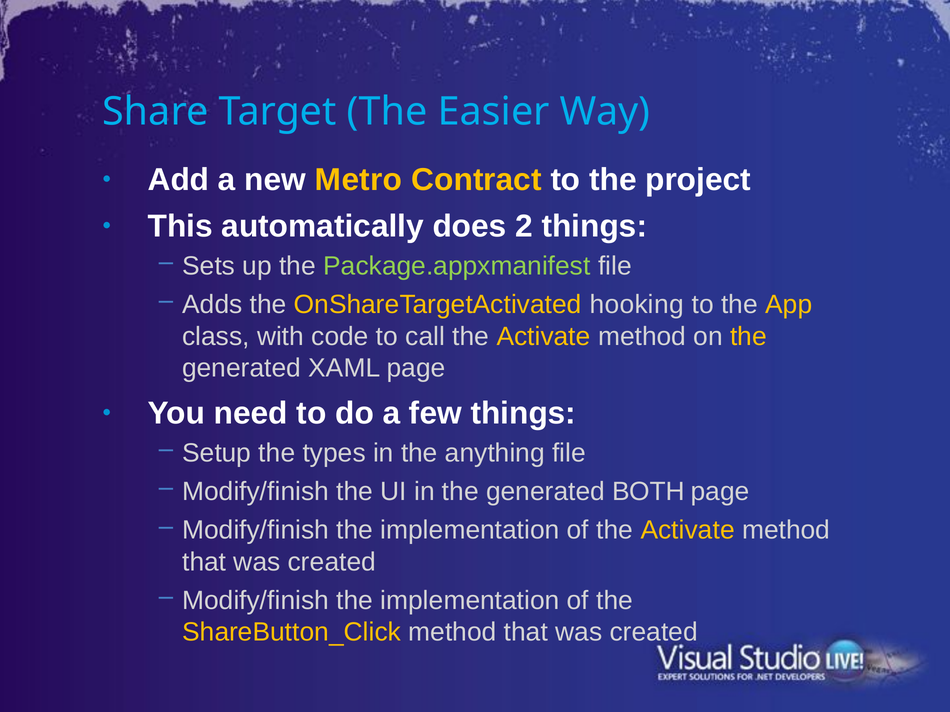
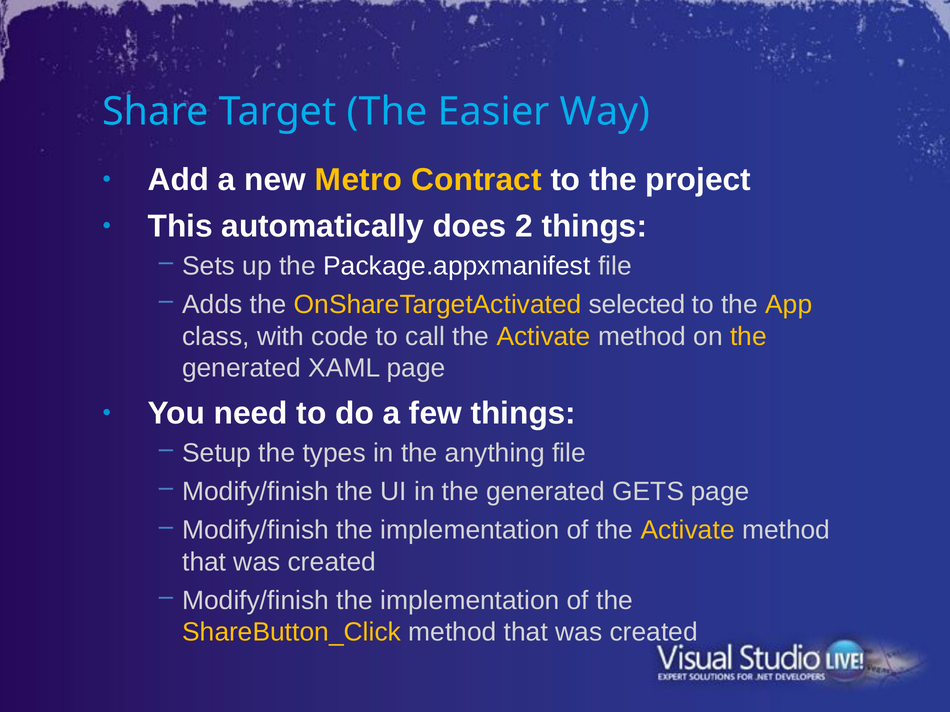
Package.appxmanifest colour: light green -> white (457, 266)
hooking: hooking -> selected (637, 305)
BOTH: BOTH -> GETS (648, 492)
